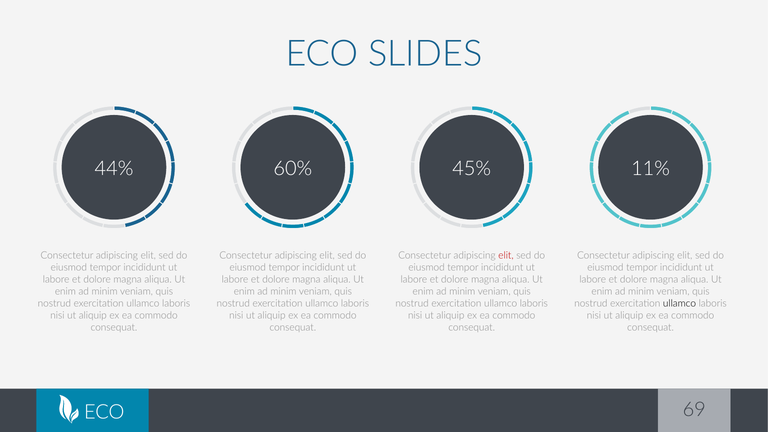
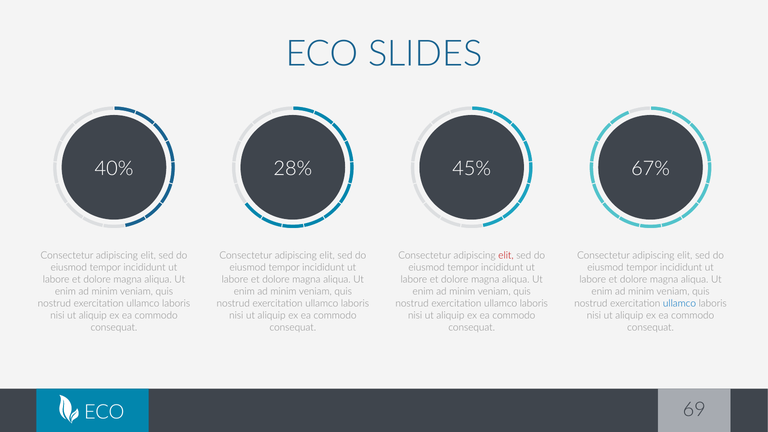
44%: 44% -> 40% (114, 169)
60%: 60% -> 28% (293, 169)
11%: 11% -> 67% (651, 169)
ullamco colour: black -> blue (679, 304)
